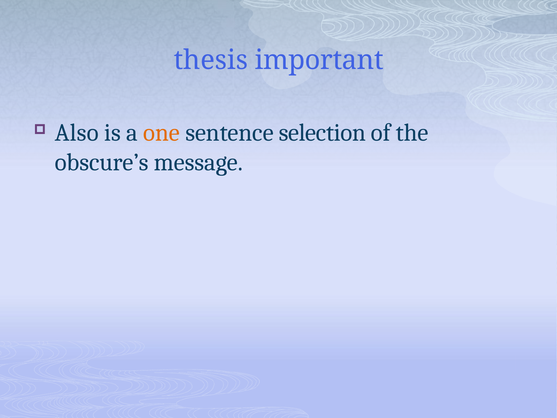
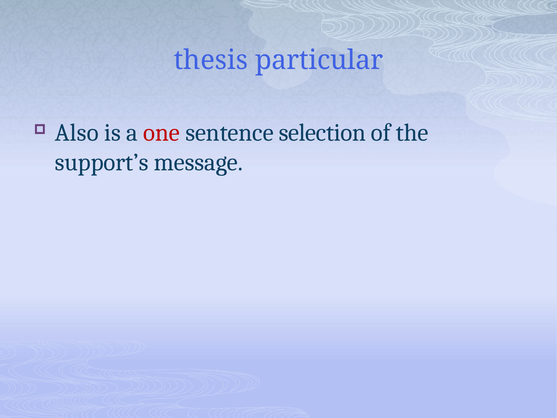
important: important -> particular (319, 60)
one colour: orange -> red (162, 132)
obscure’s: obscure’s -> support’s (102, 162)
